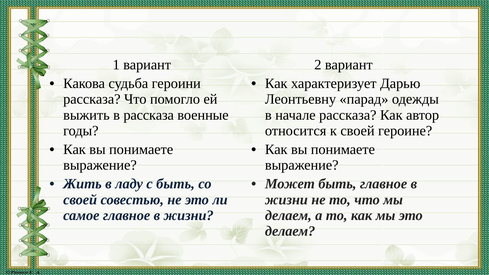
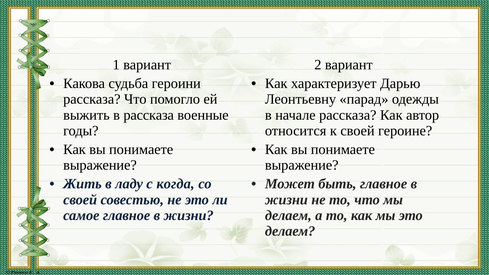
с быть: быть -> когда (175, 184)
